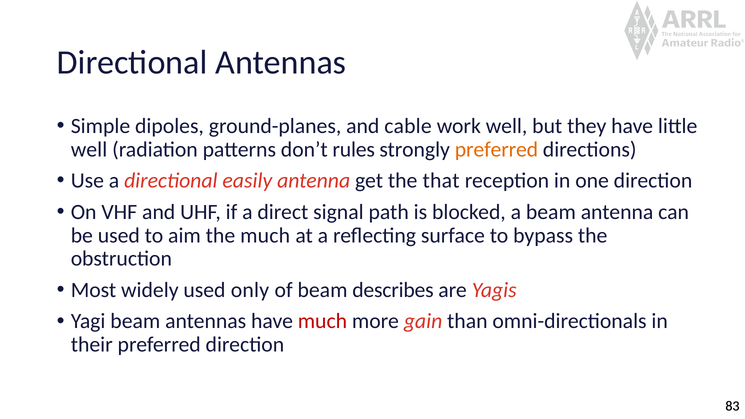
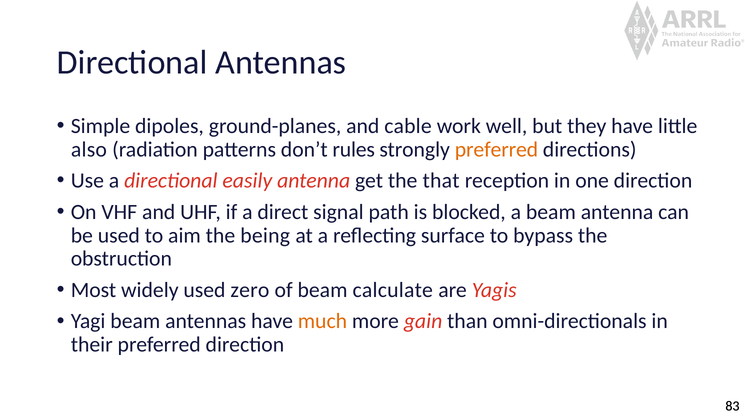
well: well -> also (89, 149)
the much: much -> being (265, 235)
only: only -> zero (250, 290)
describes: describes -> calculate (393, 290)
much colour: red -> orange (322, 321)
